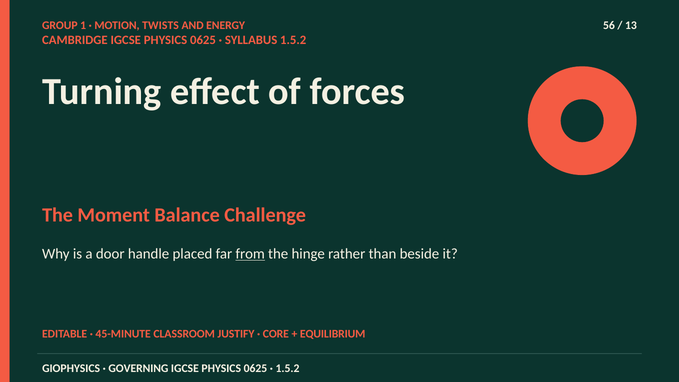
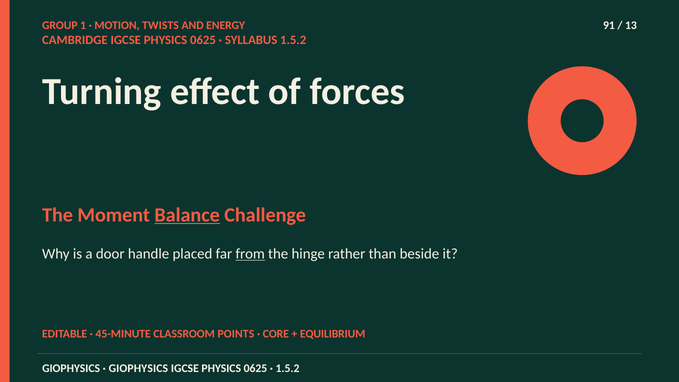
56: 56 -> 91 (609, 25)
Balance underline: none -> present (187, 215)
JUSTIFY: JUSTIFY -> POINTS (236, 334)
GOVERNING: GOVERNING -> GIOPHYSICS (138, 368)
